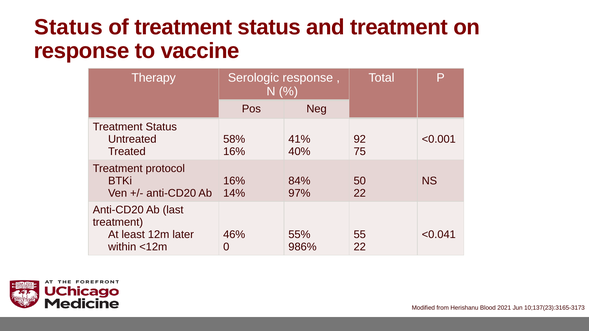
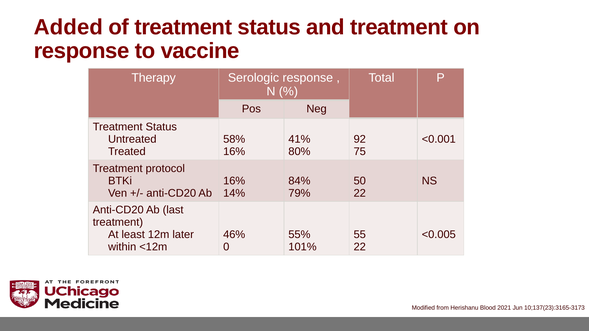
Status: Status -> Added (68, 27)
40%: 40% -> 80% (299, 152)
97%: 97% -> 79% (299, 193)
<0.041: <0.041 -> <0.005 (439, 235)
986%: 986% -> 101% (302, 247)
